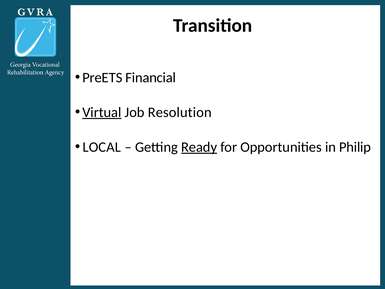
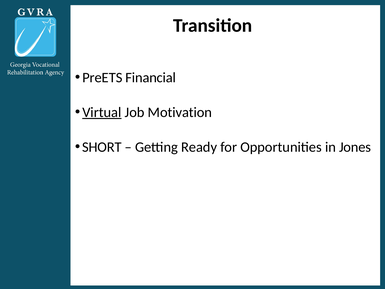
Resolution: Resolution -> Motivation (180, 112)
LOCAL: LOCAL -> SHORT (102, 147)
Ready underline: present -> none (199, 147)
Philip: Philip -> Jones (355, 147)
